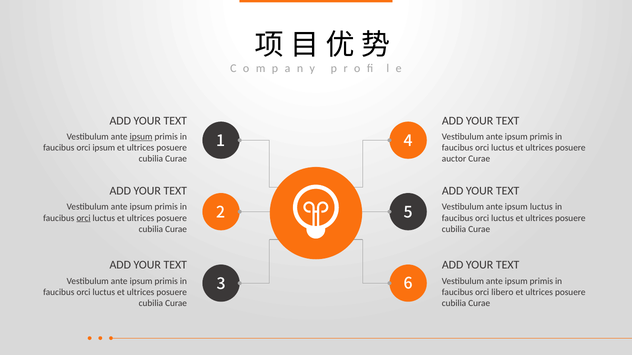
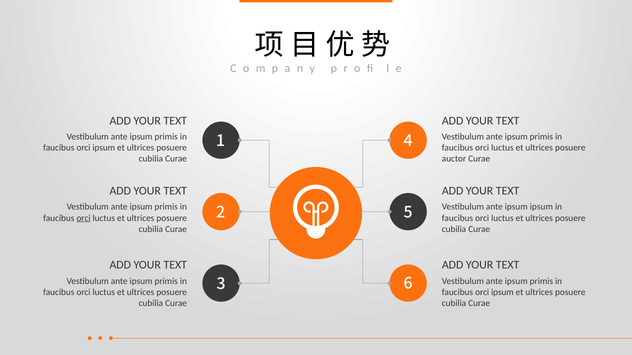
ipsum underline: present -> none (141, 137)
ipsum luctus: luctus -> ipsum (541, 207)
libero: libero -> ipsum (502, 293)
